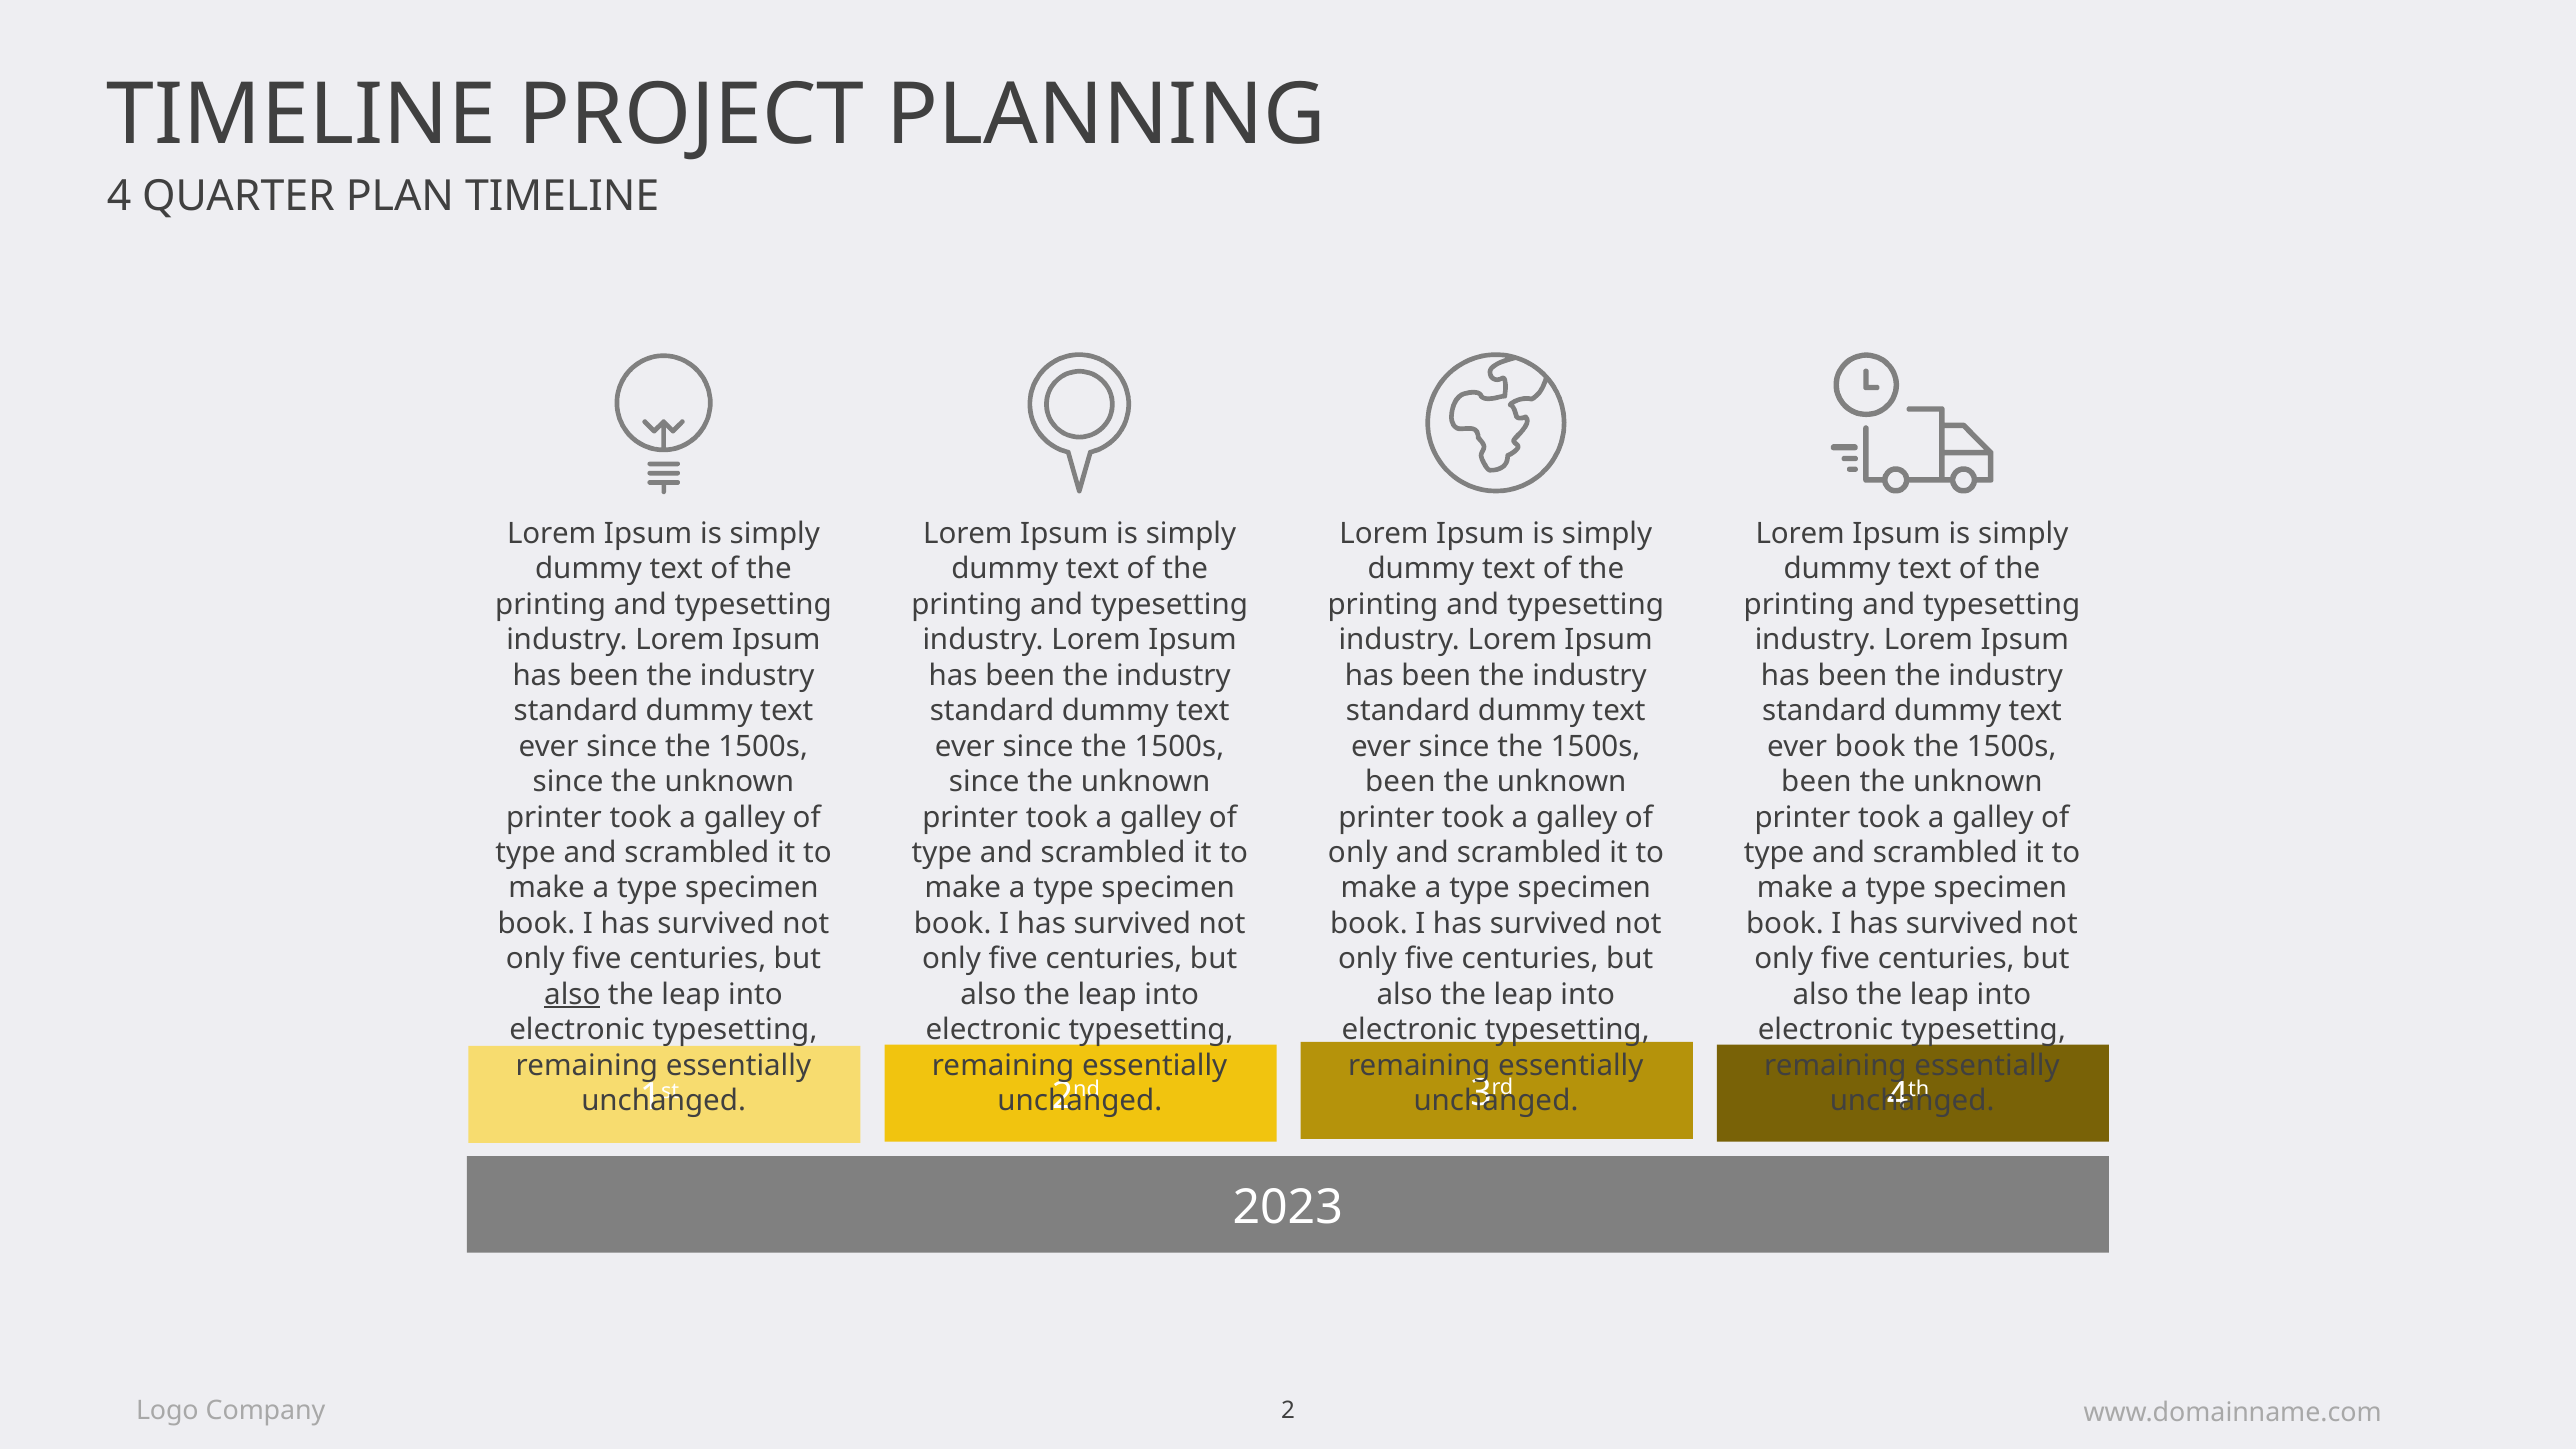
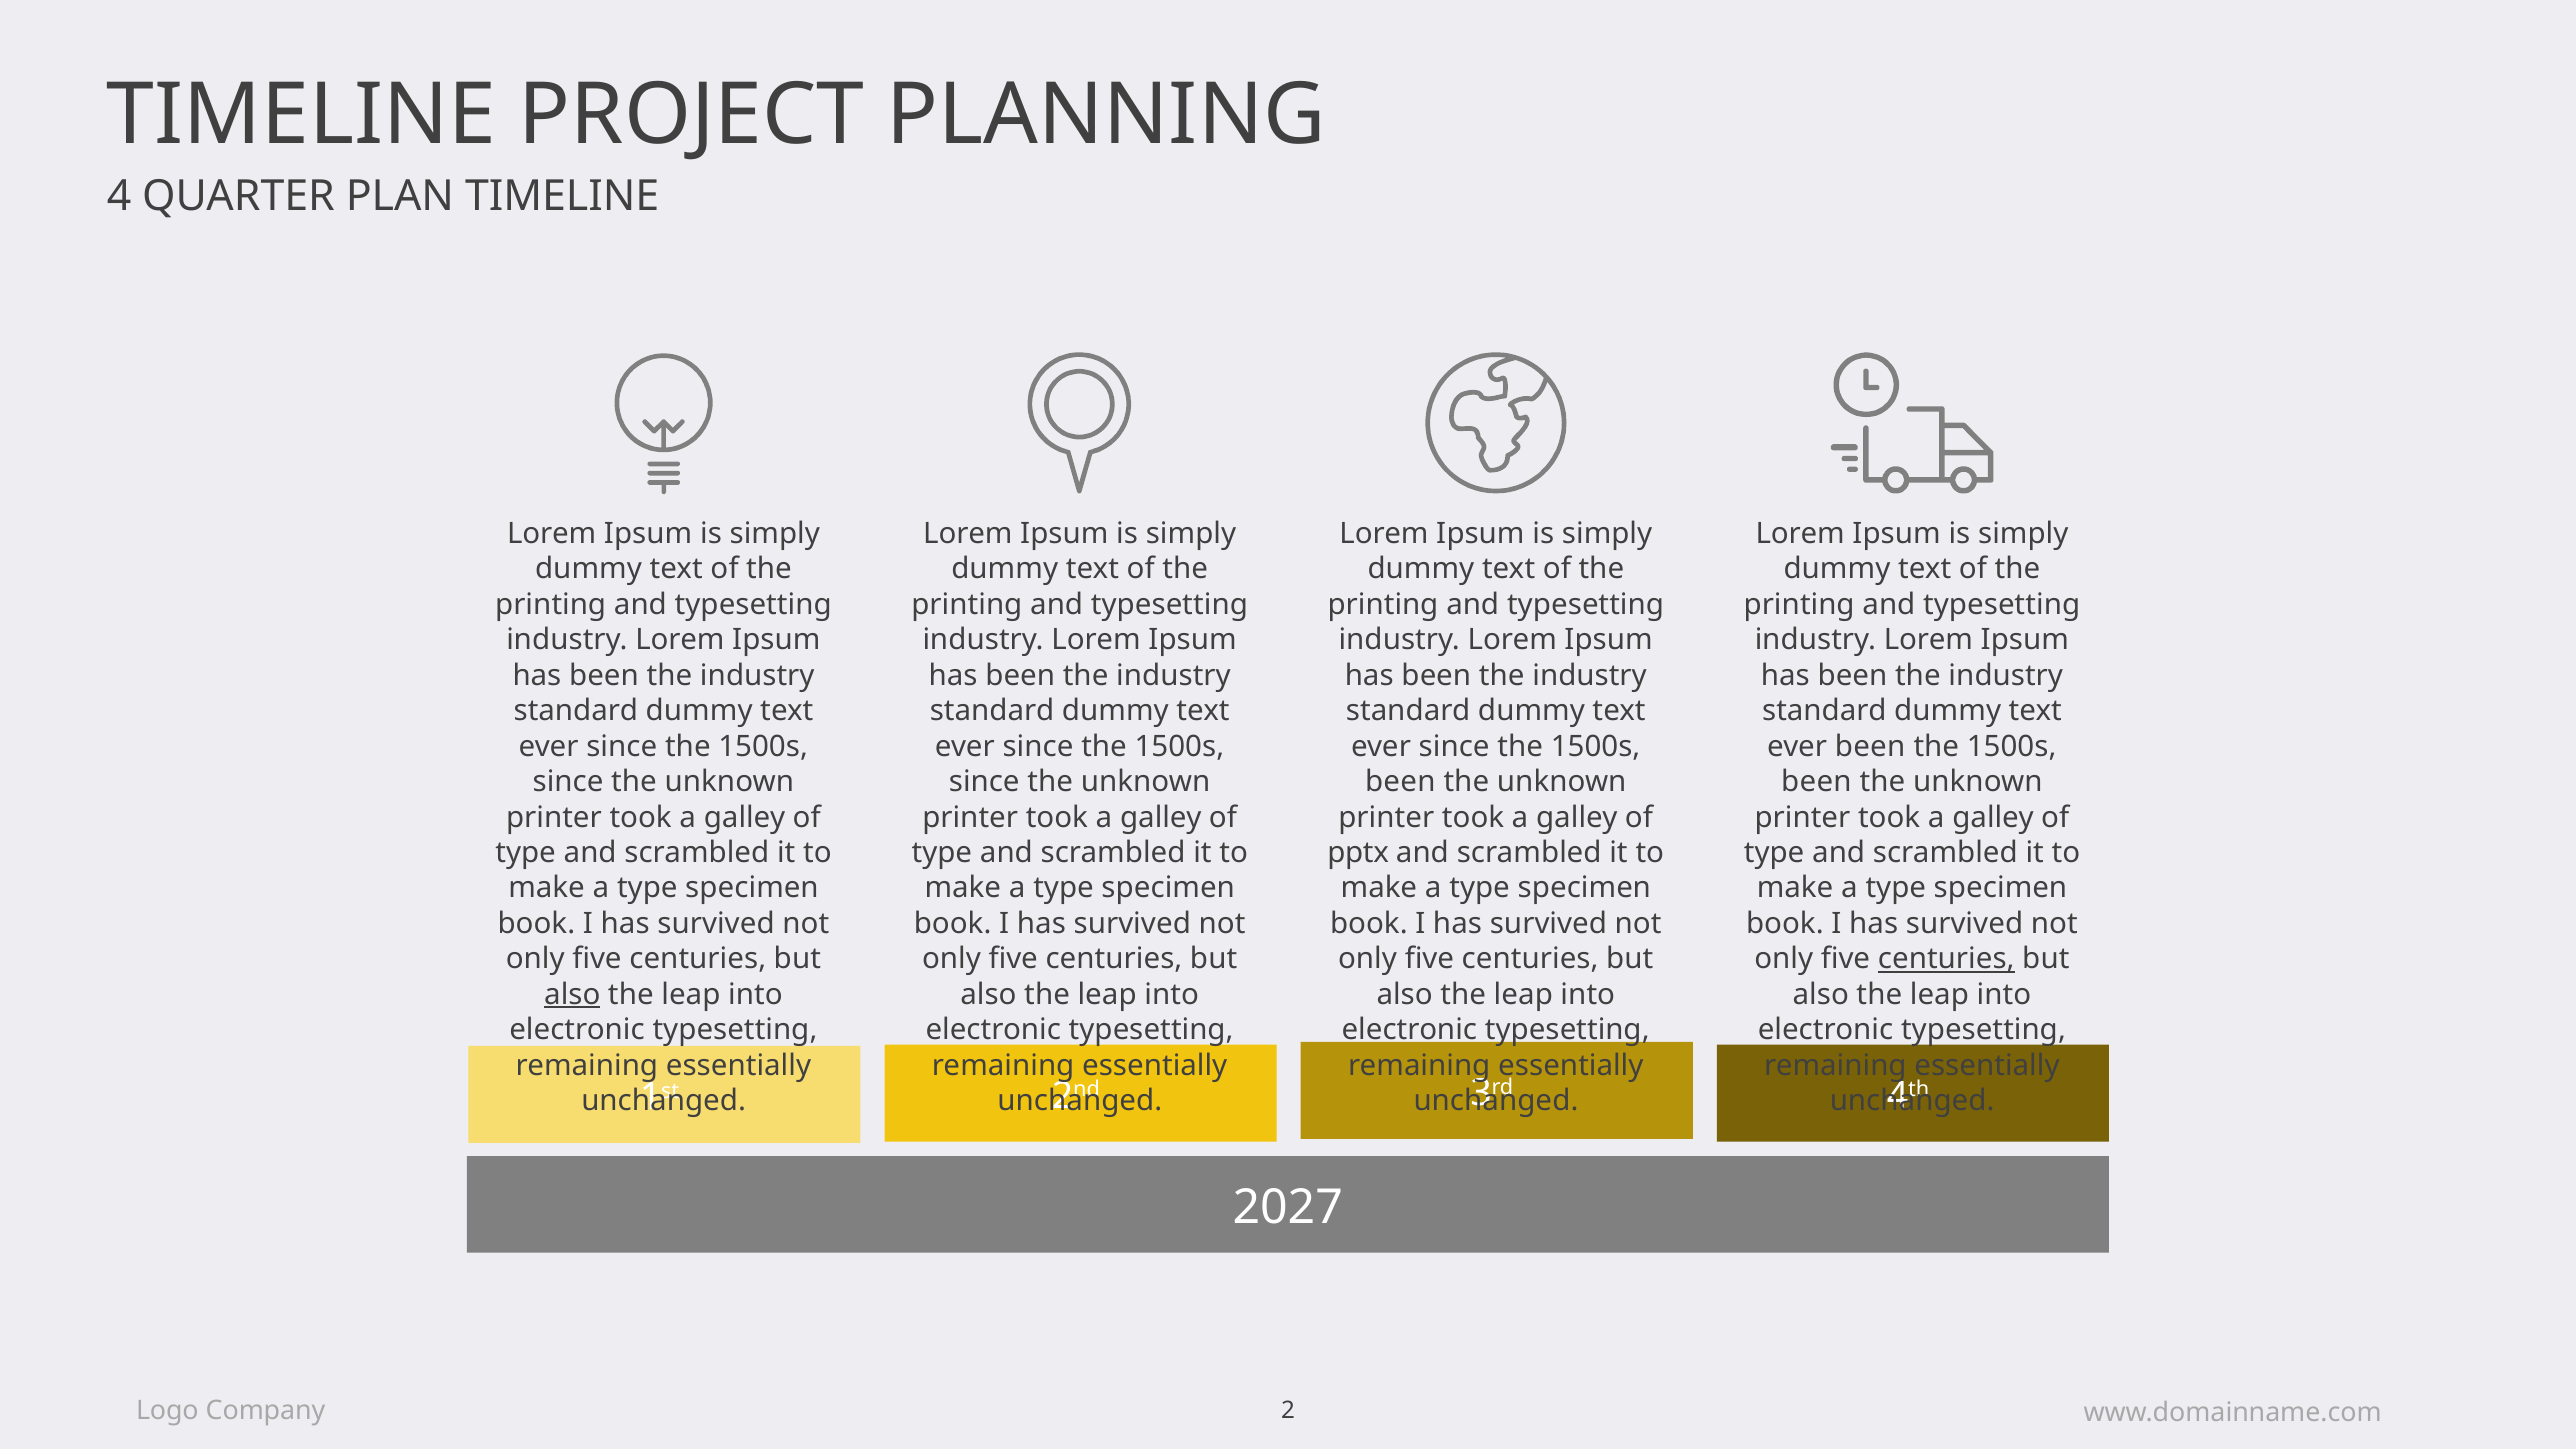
ever book: book -> been (1870, 746)
only: only -> pptx (1358, 853)
centuries underline: none -> present (1946, 959)
2023: 2023 -> 2027 (1288, 1208)
